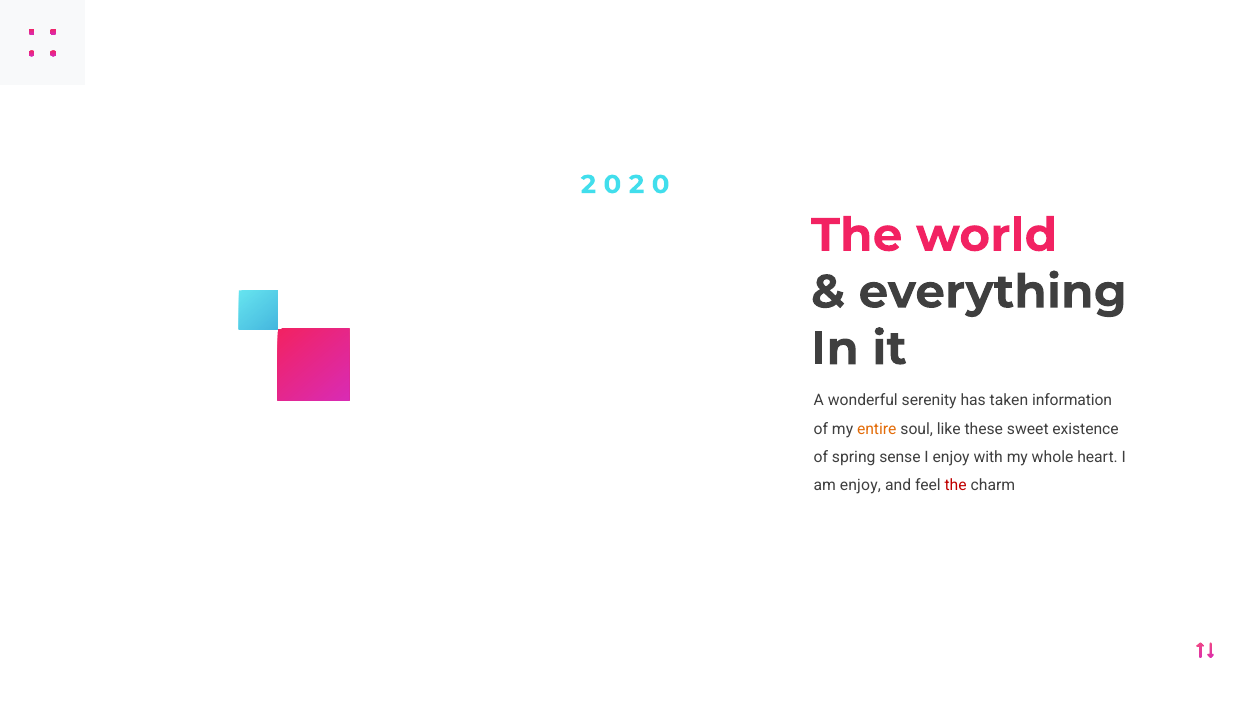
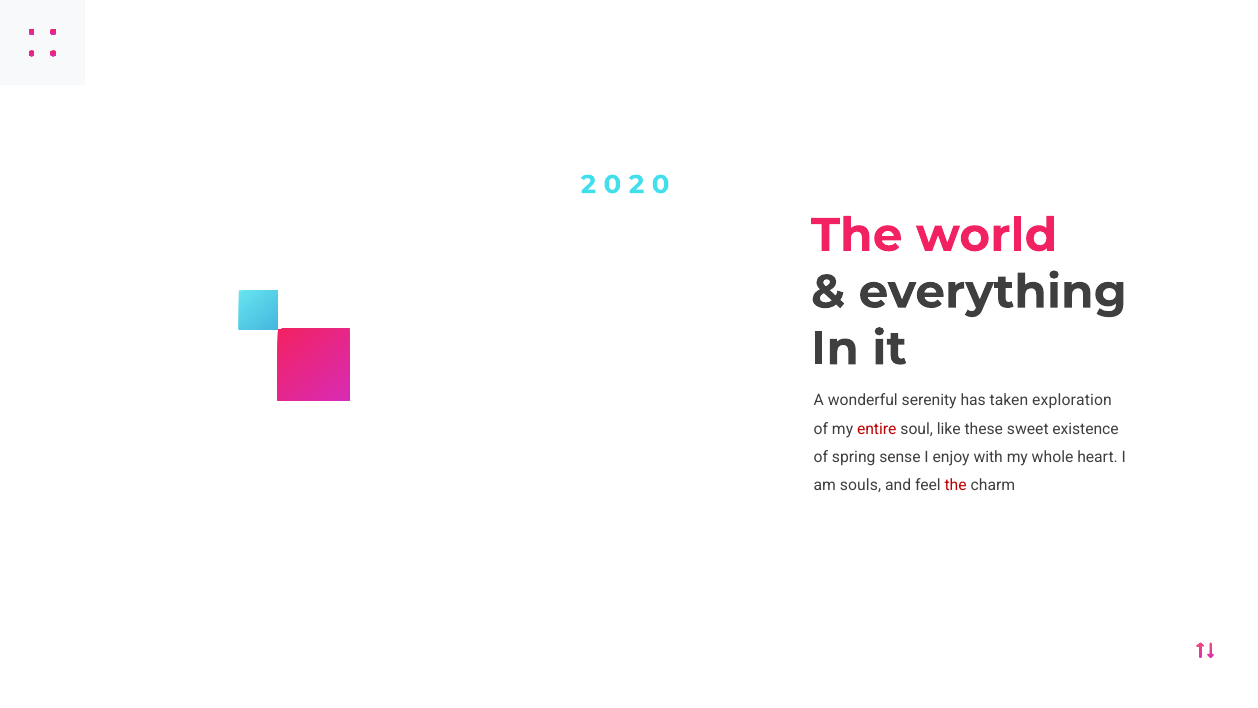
information: information -> exploration (1072, 400)
entire colour: orange -> red (877, 429)
am enjoy: enjoy -> souls (860, 485)
